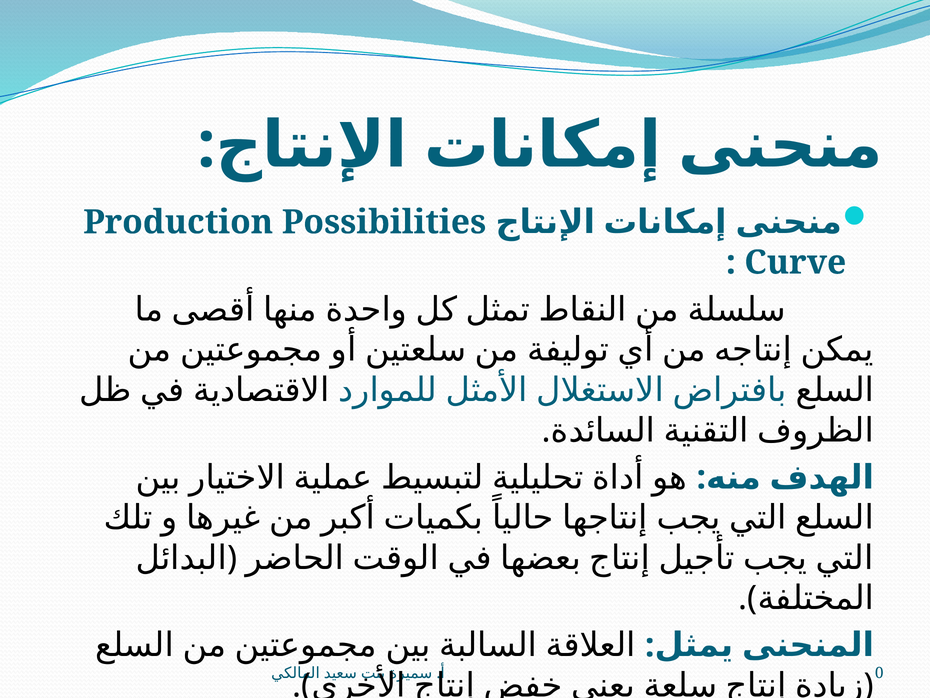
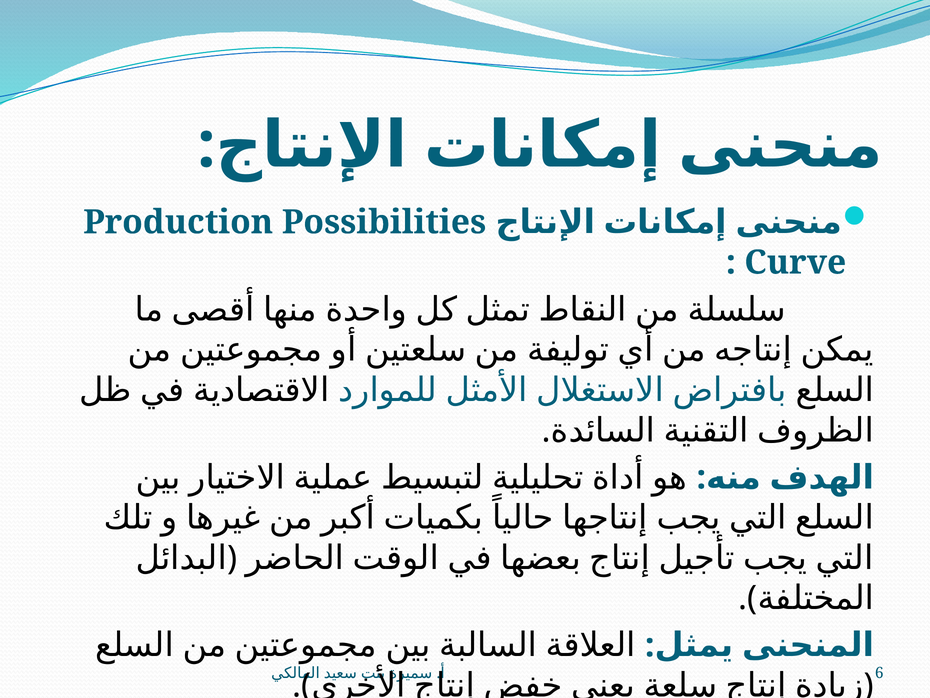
0: 0 -> 6 (879, 673)
